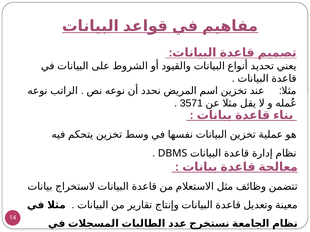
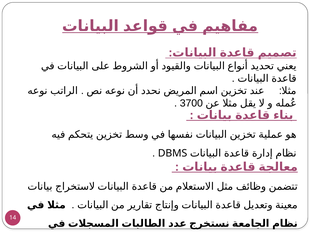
3571: 3571 -> 3700 (191, 103)
